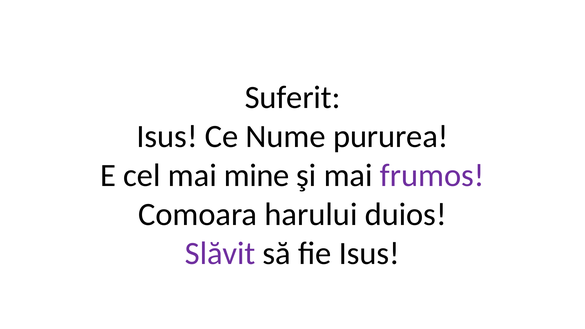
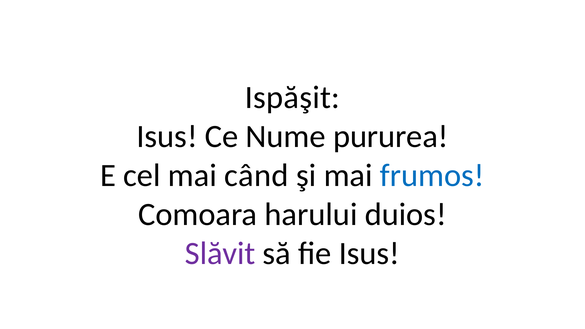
Suferit: Suferit -> Ispăşit (292, 98)
mine: mine -> când (256, 176)
frumos colour: purple -> blue (432, 176)
